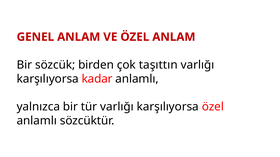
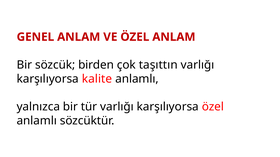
kadar: kadar -> kalite (97, 79)
